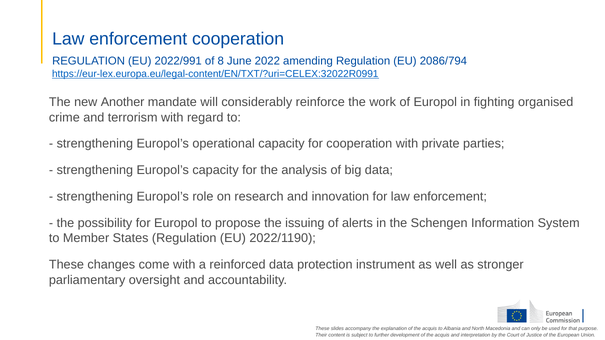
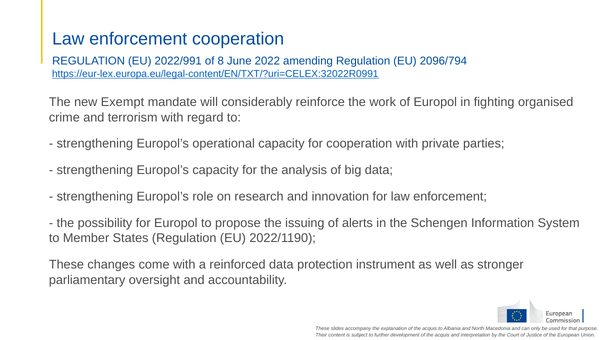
2086/794: 2086/794 -> 2096/794 (443, 61)
Another: Another -> Exempt (122, 102)
